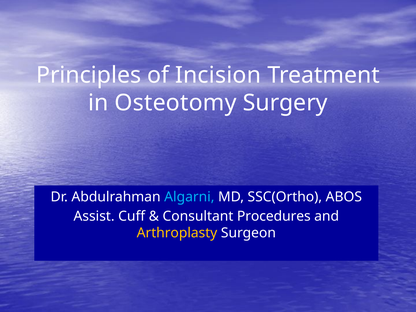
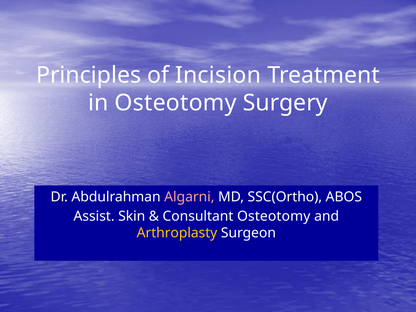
Algarni colour: light blue -> pink (189, 197)
Cuff: Cuff -> Skin (132, 216)
Consultant Procedures: Procedures -> Osteotomy (274, 216)
